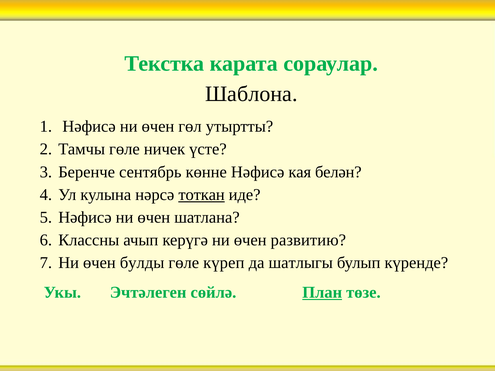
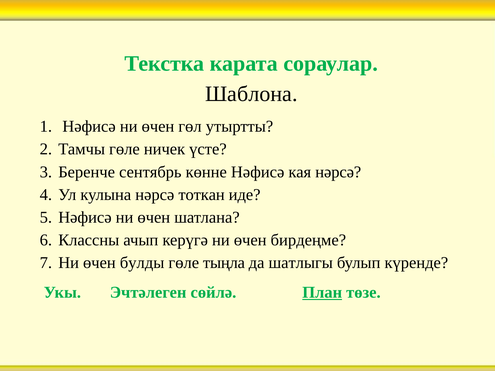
кая белән: белән -> нәрсә (338, 172)
тоткан underline: present -> none (202, 195)
развитию: развитию -> бирдеңме (308, 240)
күреп: күреп -> тыңла (224, 263)
